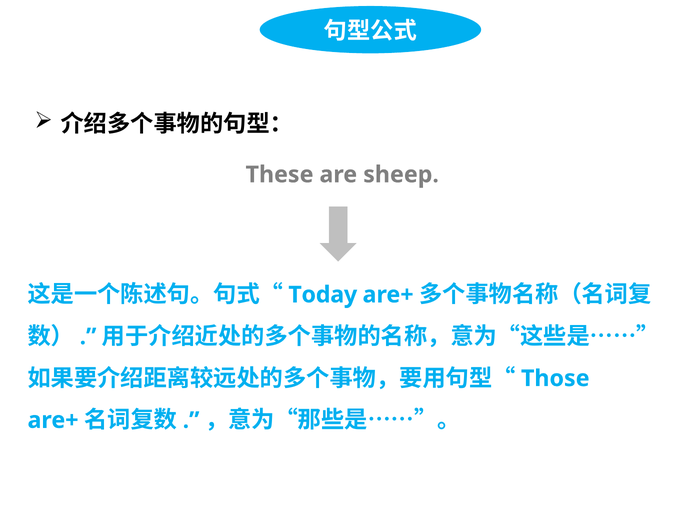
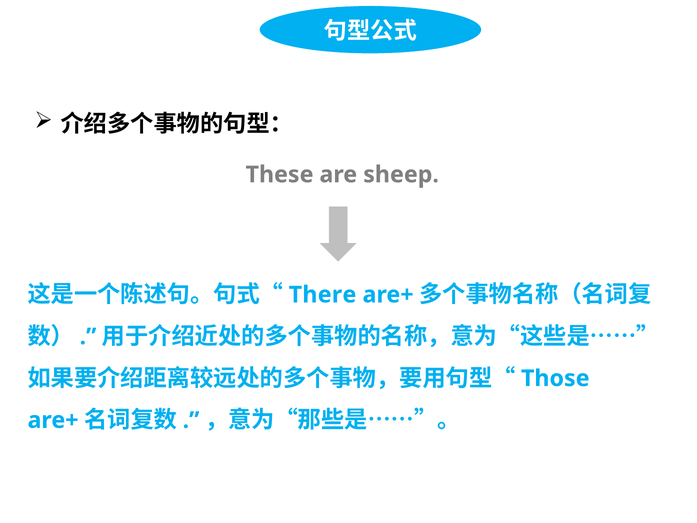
Today: Today -> There (323, 295)
